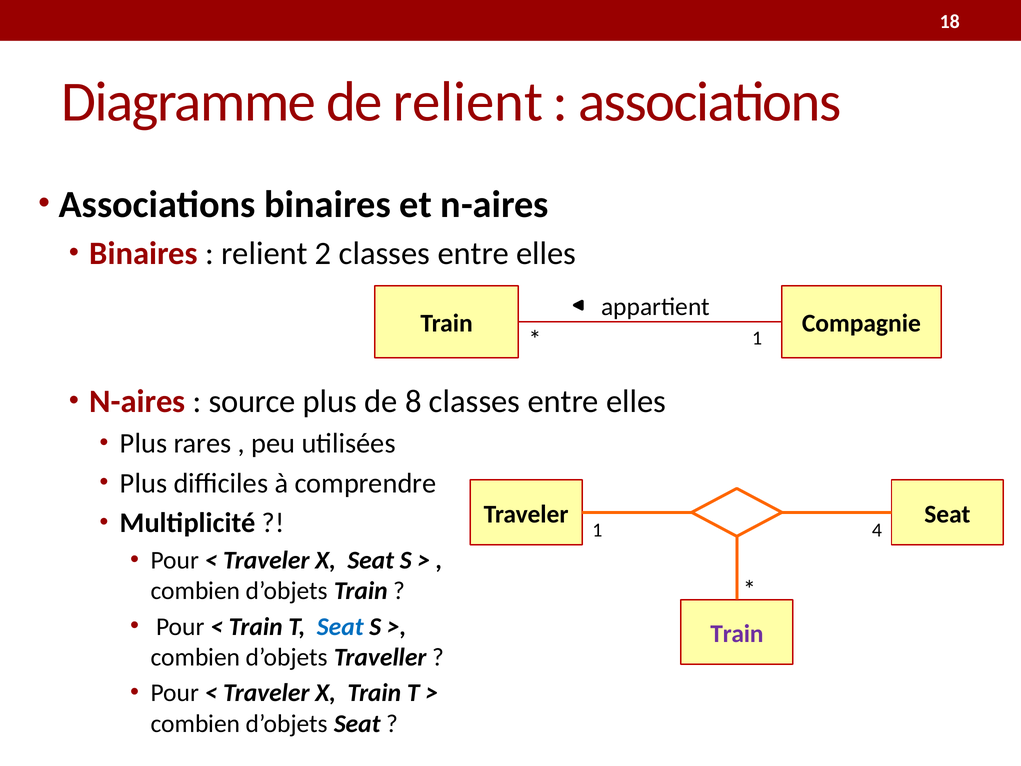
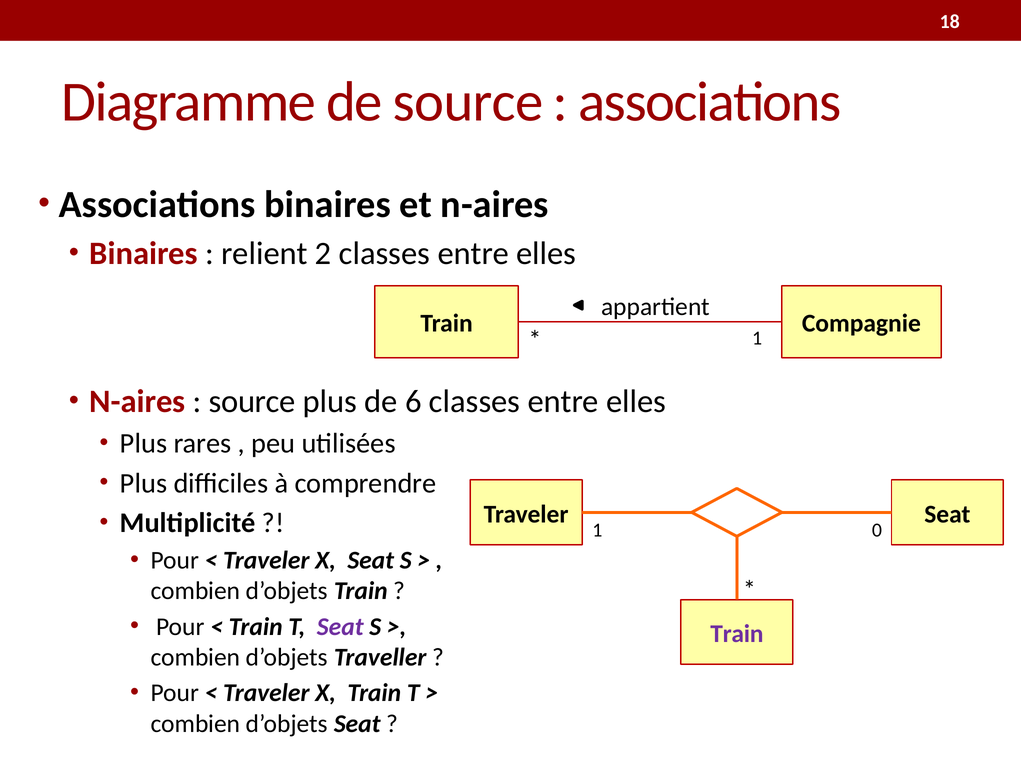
de relient: relient -> source (468, 102)
8: 8 -> 6 (413, 401)
4: 4 -> 0 (877, 530)
Seat colour: blue -> purple (340, 626)
